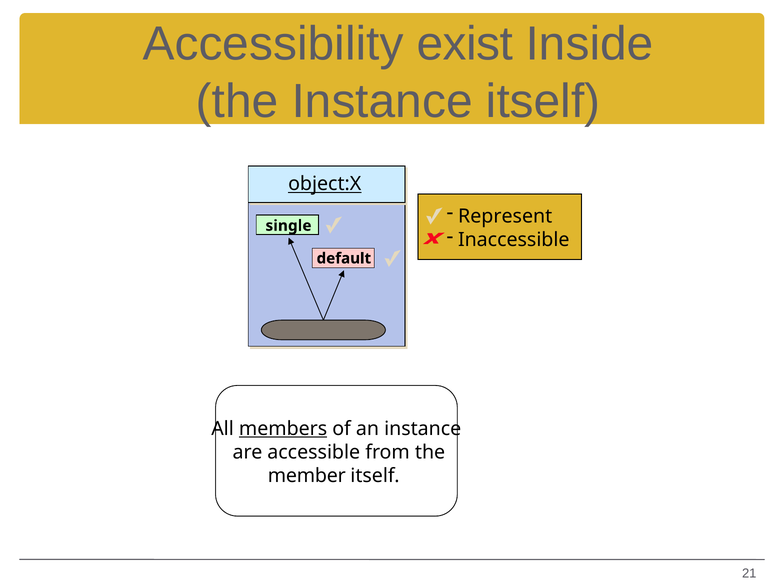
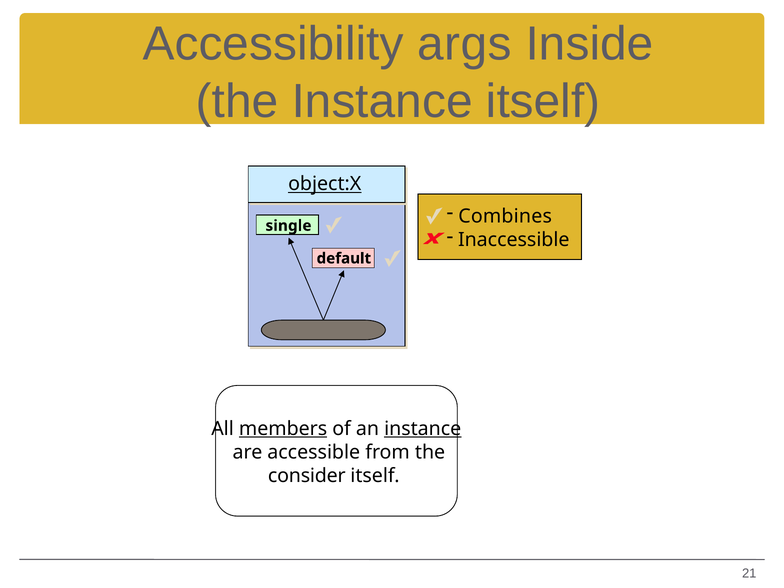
exist: exist -> args (464, 44)
Represent: Represent -> Combines (505, 216)
instance underline: none -> present (423, 429)
member: member -> consider (307, 476)
